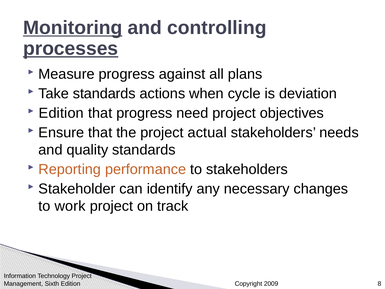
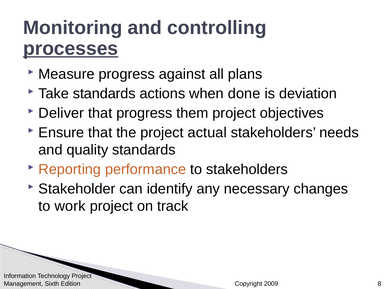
Monitoring underline: present -> none (73, 28)
cycle: cycle -> done (244, 93)
Edition: Edition -> Deliver (61, 113)
need: need -> them (192, 113)
